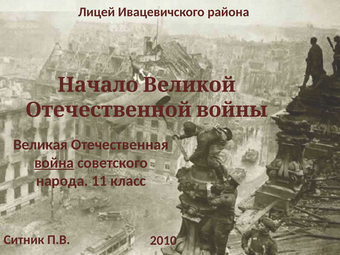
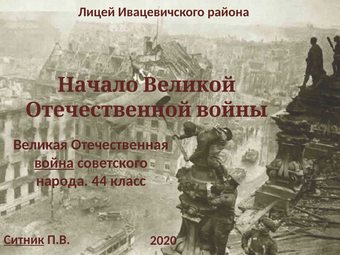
11: 11 -> 44 (99, 181)
Ситник underline: none -> present (24, 240)
2010: 2010 -> 2020 (163, 241)
